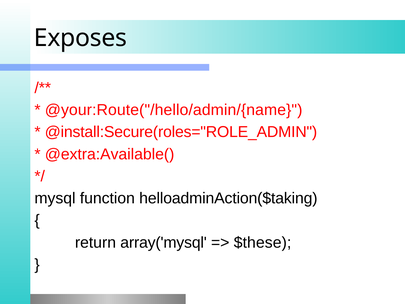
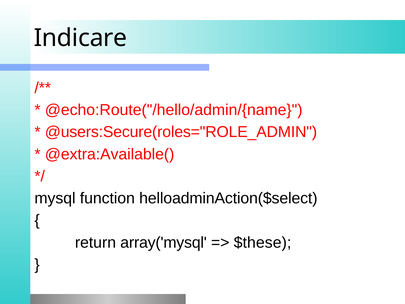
Exposes: Exposes -> Indicare (81, 38)
@your:Route("/hello/admin/{name: @your:Route("/hello/admin/{name -> @echo:Route("/hello/admin/{name (174, 110)
@install:Secure(roles="ROLE_ADMIN: @install:Secure(roles="ROLE_ADMIN -> @users:Secure(roles="ROLE_ADMIN (181, 132)
helloadminAction($taking: helloadminAction($taking -> helloadminAction($select (228, 198)
